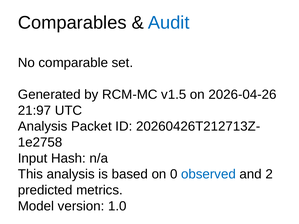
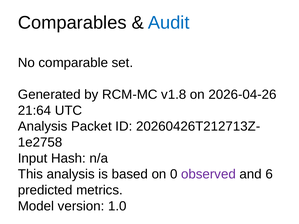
v1.5: v1.5 -> v1.8 (174, 95)
21:97: 21:97 -> 21:64 (35, 111)
observed colour: blue -> purple (208, 174)
2: 2 -> 6 (269, 174)
